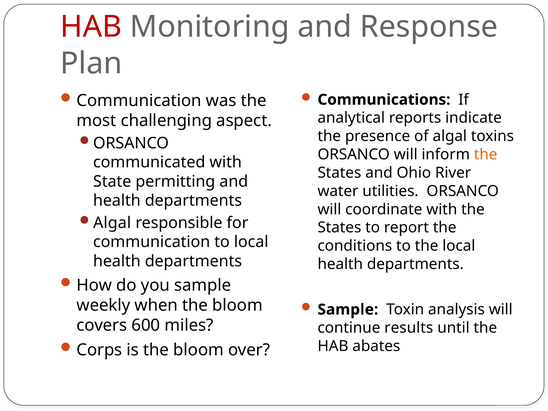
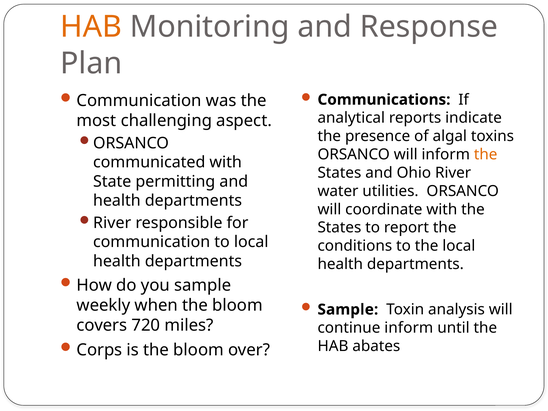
HAB colour: red -> orange (91, 27)
Algal: Algal -> River (112, 223)
600: 600 -> 720 (146, 325)
continue results: results -> inform (409, 328)
